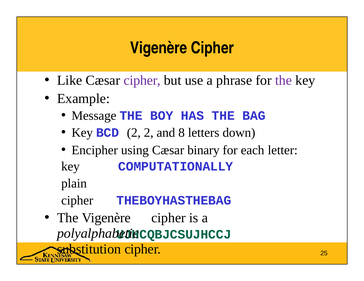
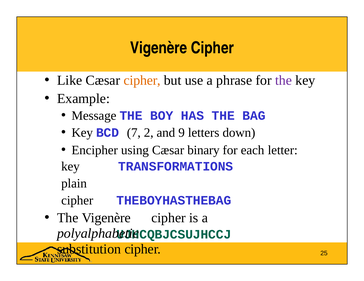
cipher colour: purple -> orange (142, 80)
BCD 2: 2 -> 7 (134, 133)
8: 8 -> 9 (182, 133)
COMPUTATIONALLY: COMPUTATIONALLY -> TRANSFORMATIONS (176, 167)
